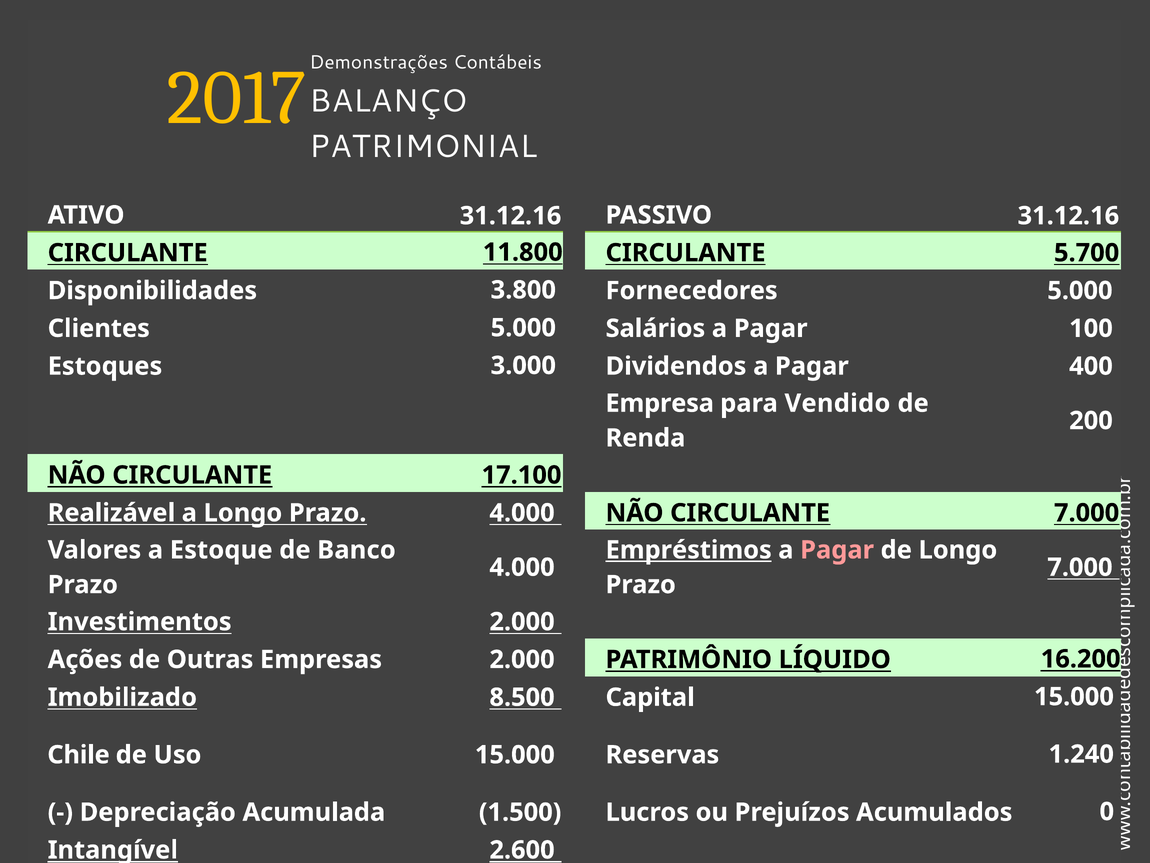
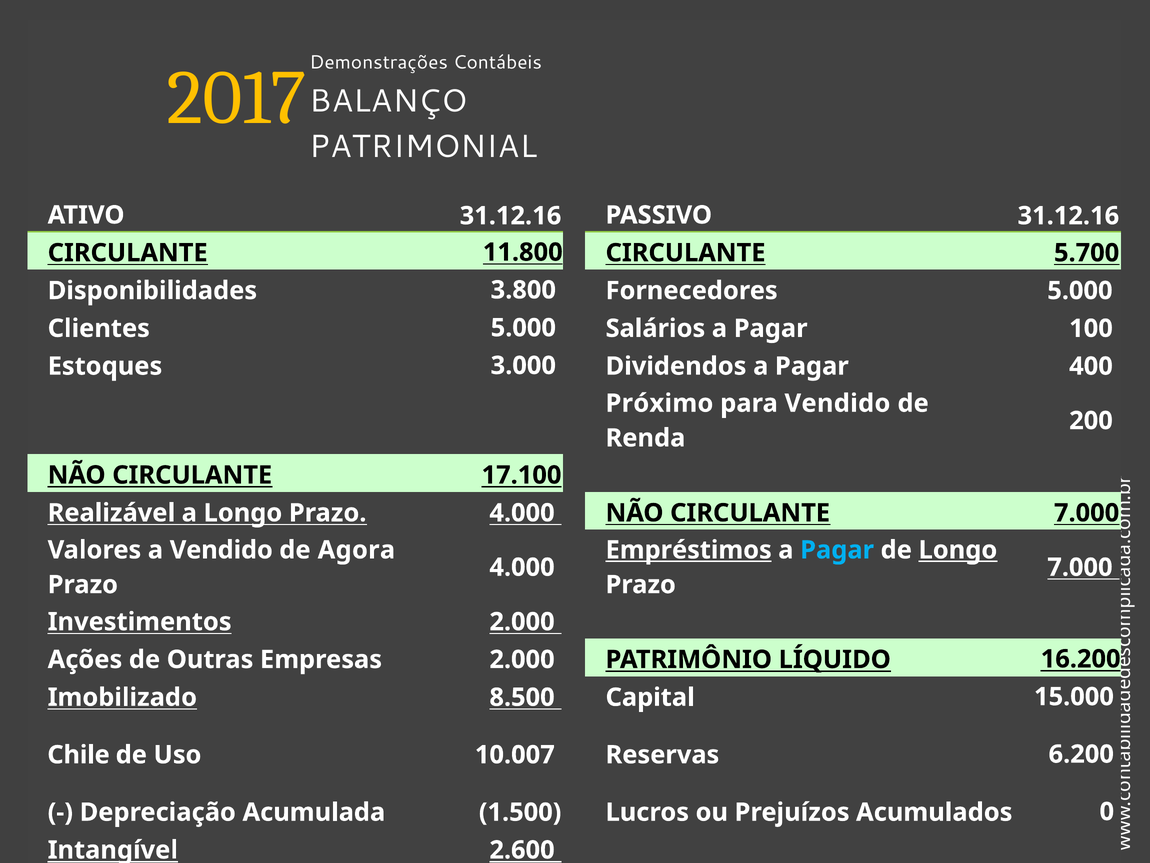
Empresa: Empresa -> Próximo (659, 403)
a Estoque: Estoque -> Vendido (221, 550)
Banco: Banco -> Agora (356, 550)
Pagar colour: pink -> light blue (837, 550)
Longo underline: none -> present (958, 550)
Uso 15.000: 15.000 -> 10.007 (515, 754)
1.240: 1.240 -> 6.200 (1081, 754)
